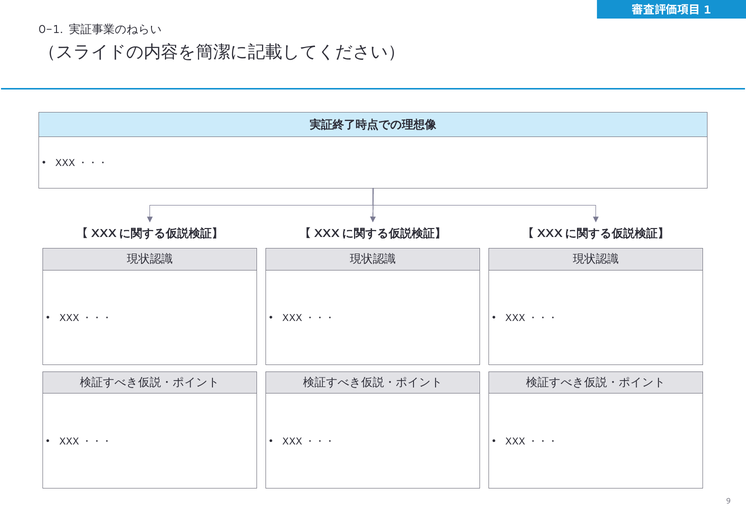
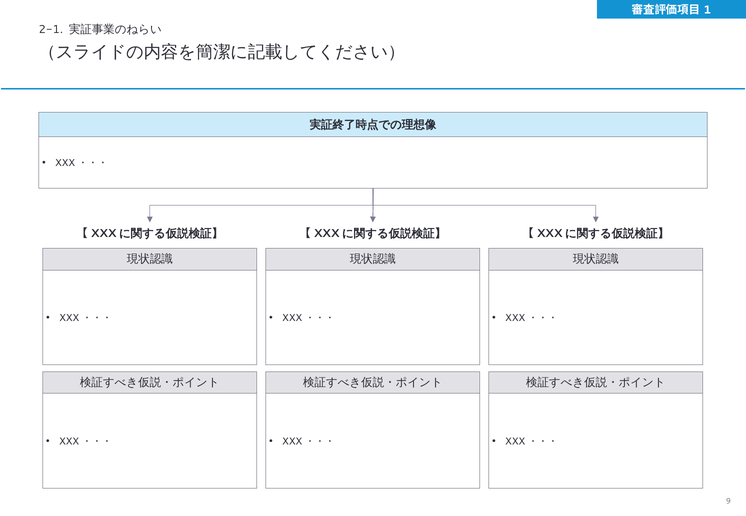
0-1: 0-1 -> 2-1 (51, 30)
